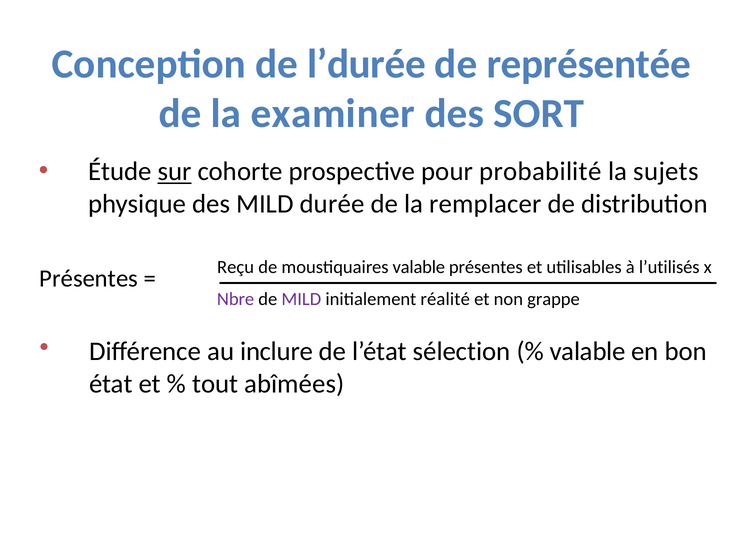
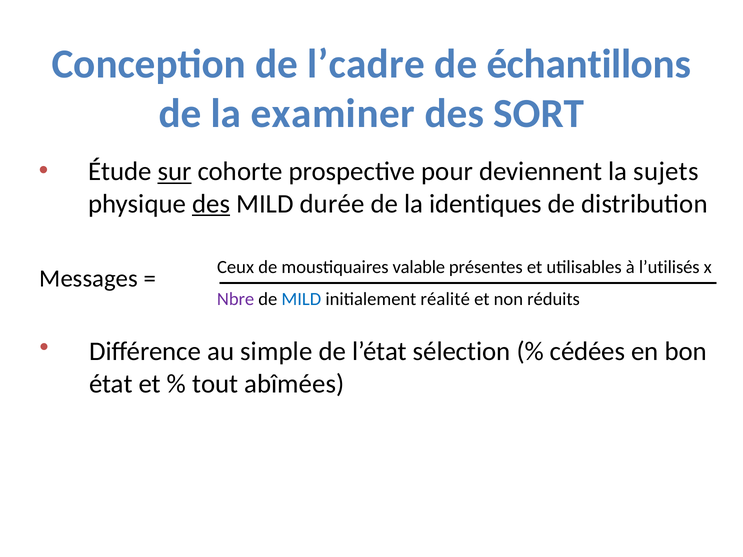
l’durée: l’durée -> l’cadre (366, 64)
représentée: représentée -> échantillons (589, 64)
probabilité: probabilité -> deviennent (541, 172)
des underline: none -> present (211, 204)
remplacer: remplacer -> identiques (486, 204)
Présentes: Présentes -> Messages (89, 279)
Reçu: Reçu -> Ceux (236, 267)
MILD colour: purple -> blue (301, 299)
grappe: grappe -> réduits (554, 299)
inclure: inclure -> simple (276, 352)
valable: valable -> cédées (588, 352)
